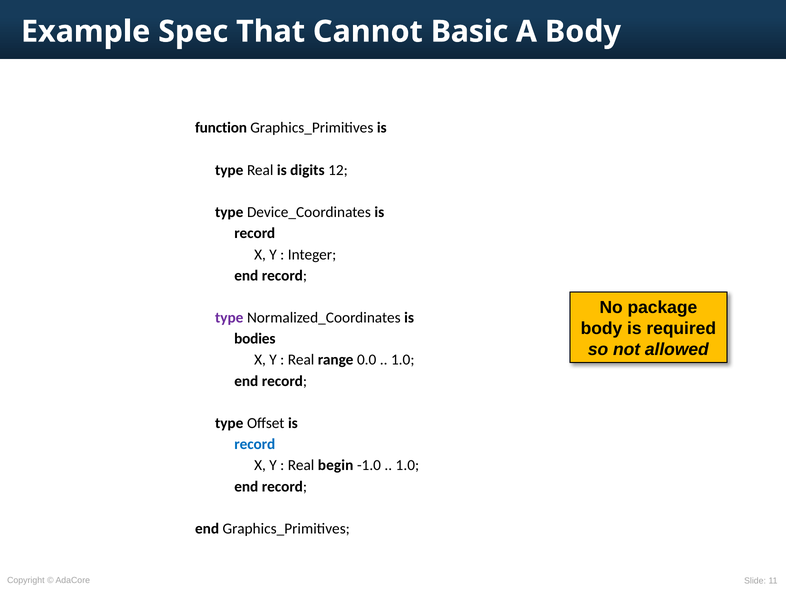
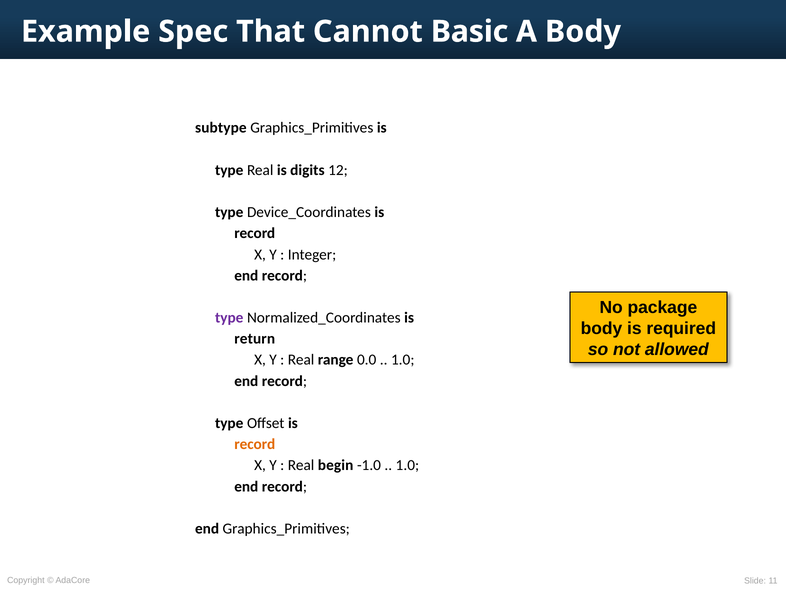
function: function -> subtype (221, 128)
bodies: bodies -> return (255, 339)
record colour: blue -> orange (255, 444)
